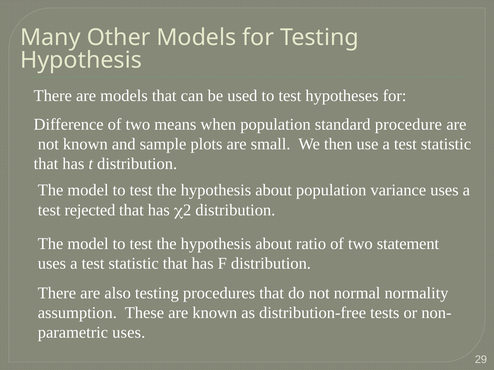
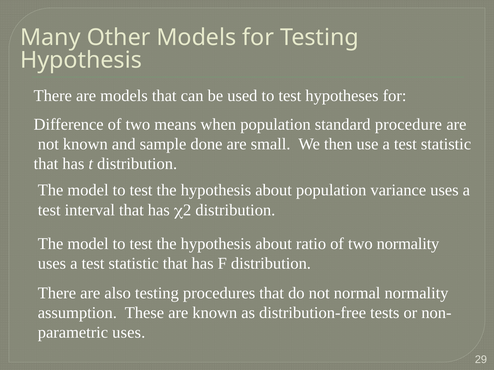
plots: plots -> done (206, 144)
rejected: rejected -> interval (90, 210)
two statement: statement -> normality (408, 244)
